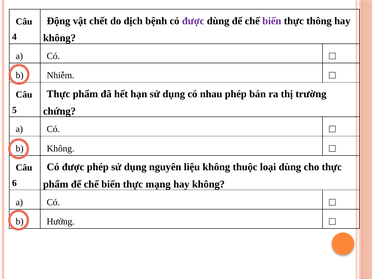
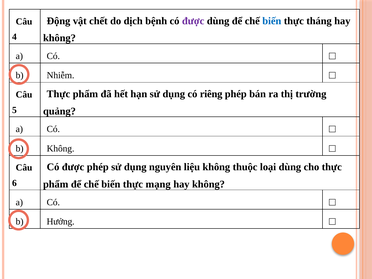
biến colour: purple -> blue (272, 21)
thông: thông -> tháng (319, 21)
nhau: nhau -> riêng (211, 94)
chứng: chứng -> quảng (59, 111)
